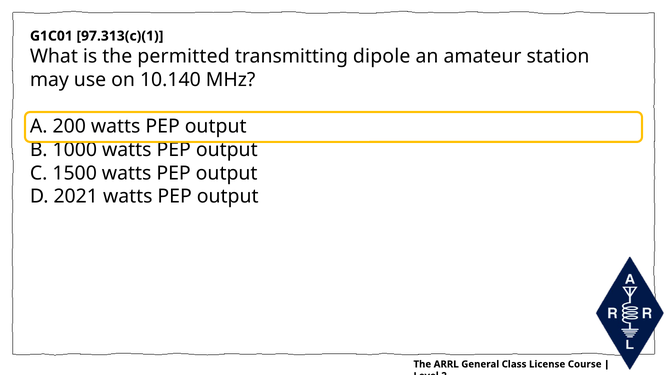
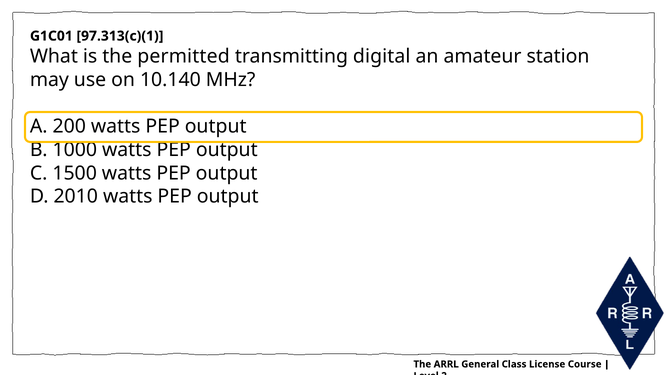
dipole: dipole -> digital (382, 56)
2021: 2021 -> 2010 (76, 197)
